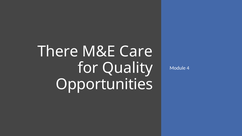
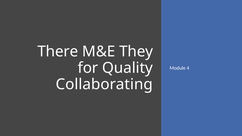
Care: Care -> They (136, 52)
Opportunities: Opportunities -> Collaborating (104, 84)
